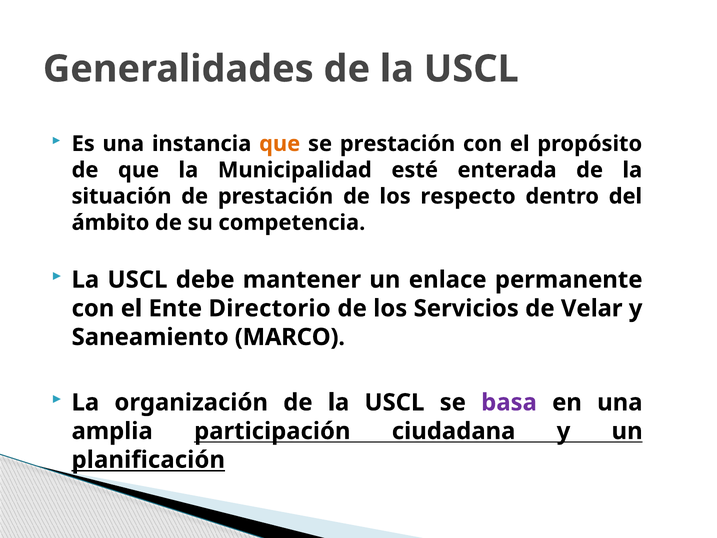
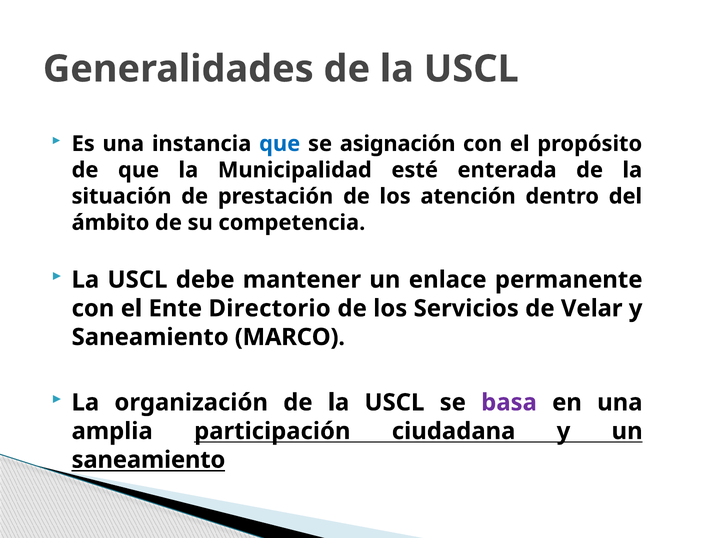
que colour: orange -> blue (280, 144)
se prestación: prestación -> asignación (398, 144)
respecto: respecto -> atención (468, 196)
planificación: planificación -> saneamiento (148, 460)
